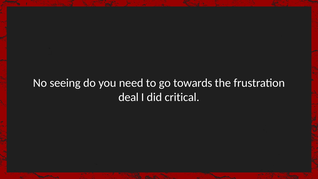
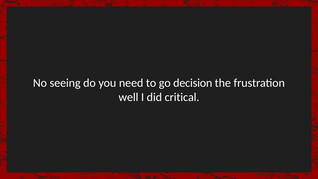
towards: towards -> decision (193, 83)
deal: deal -> well (128, 97)
